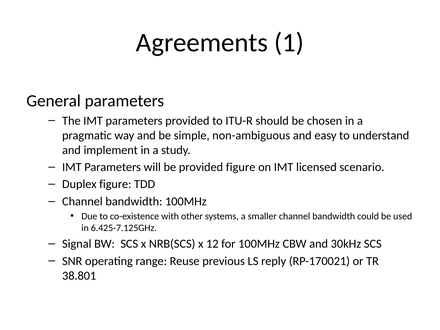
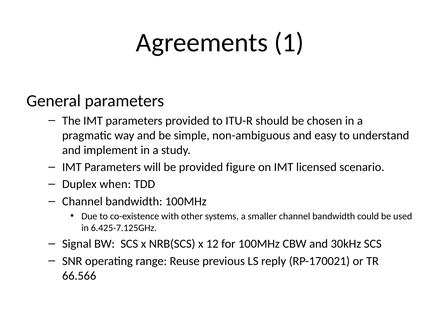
Duplex figure: figure -> when (115, 184)
38.801: 38.801 -> 66.566 (79, 276)
